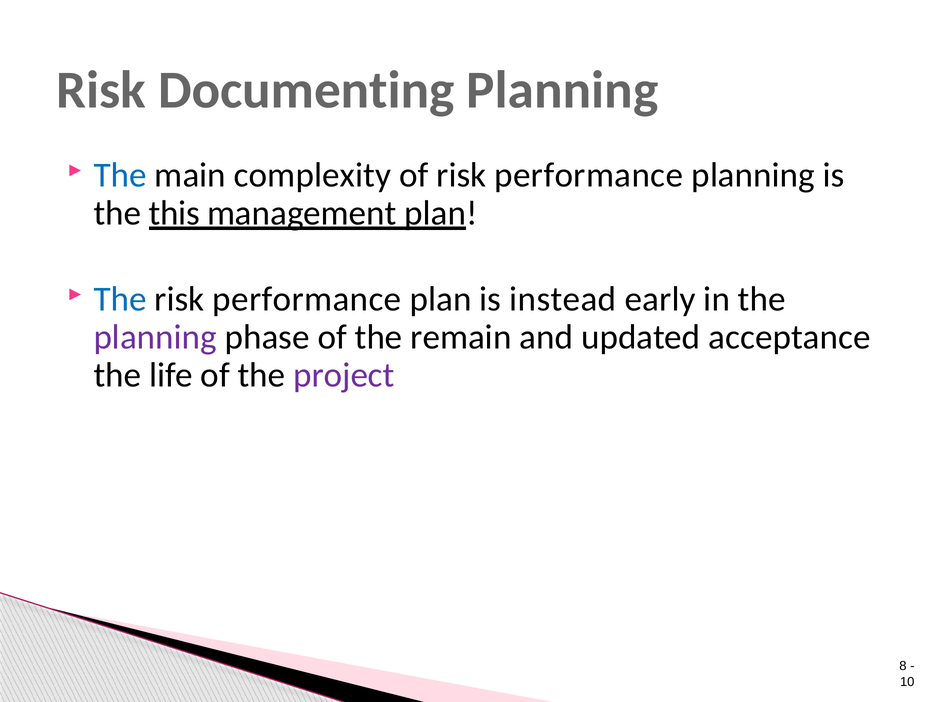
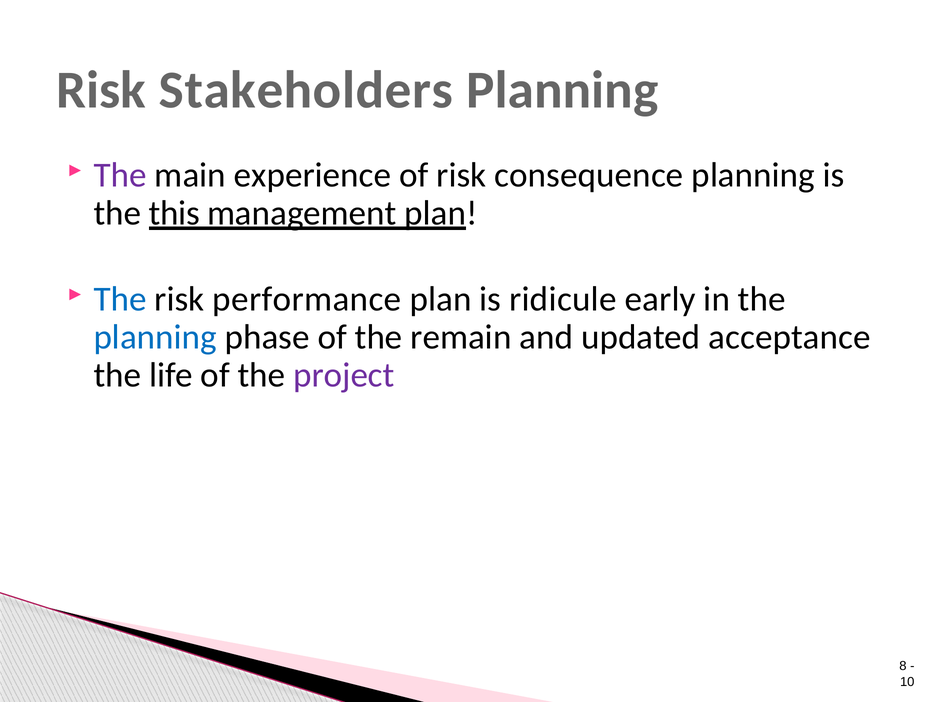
Documenting: Documenting -> Stakeholders (306, 90)
The colour: blue -> purple (120, 175)
complexity: complexity -> experience (312, 175)
of risk performance: performance -> consequence (589, 175)
instead: instead -> ridicule (563, 300)
planning colour: purple -> blue (155, 338)
